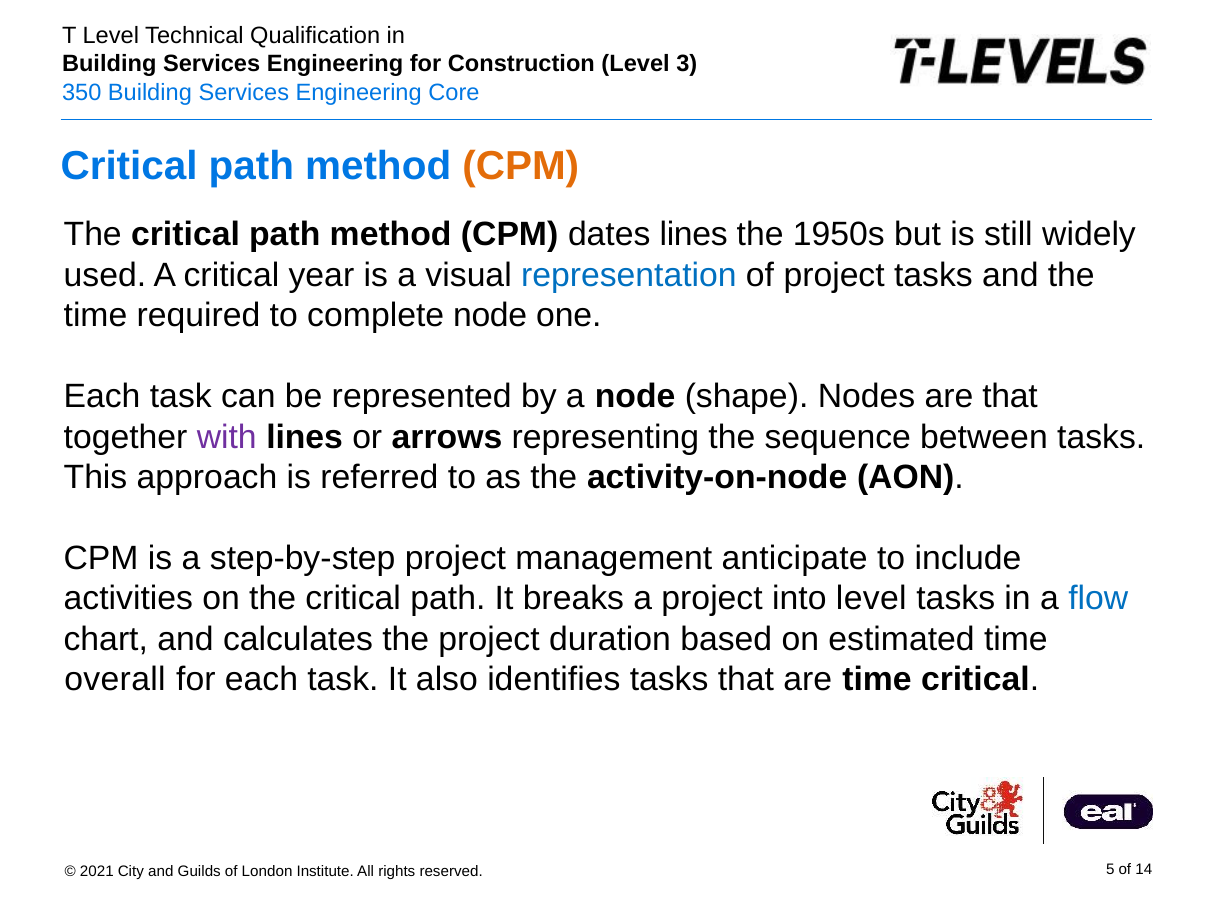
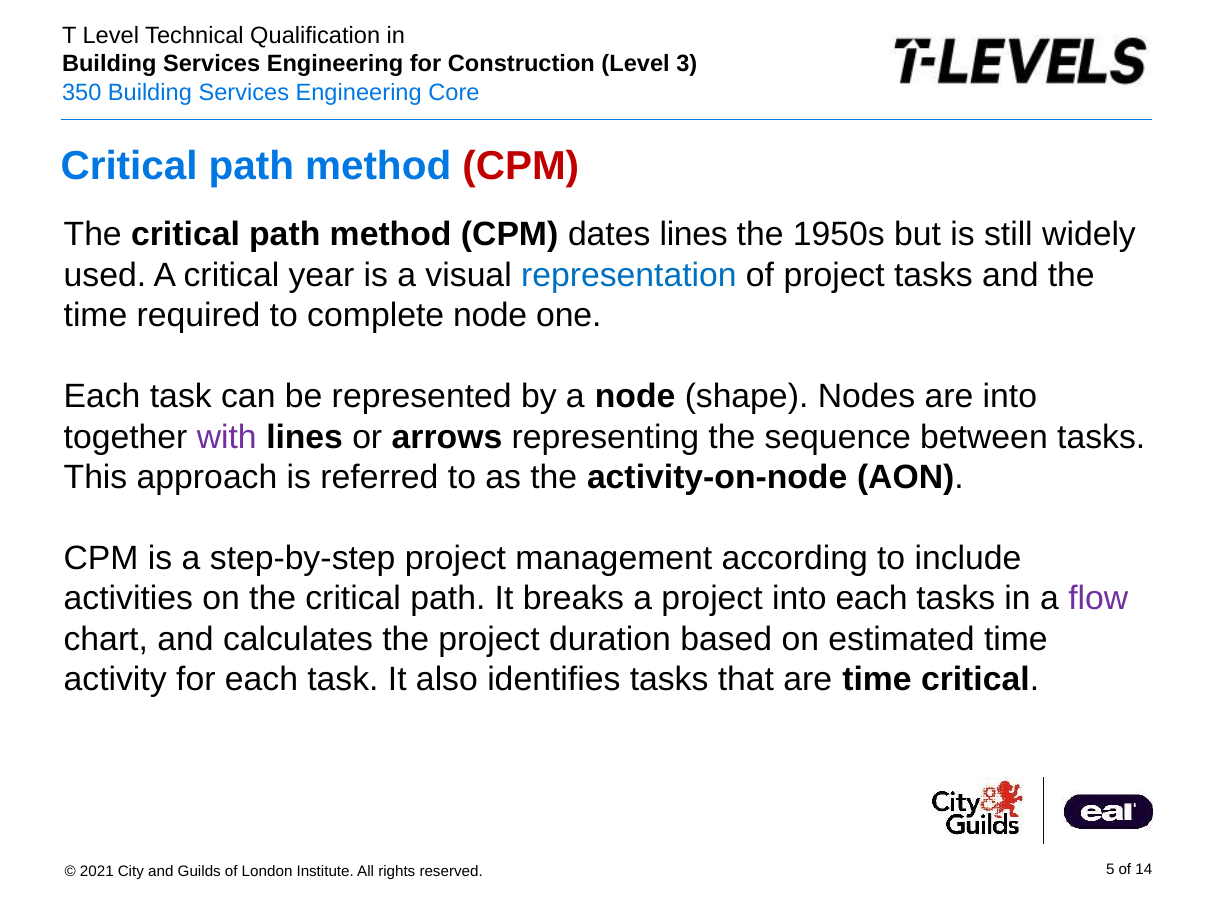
CPM colour: orange -> red (521, 167)
are that: that -> into (1010, 397)
anticipate: anticipate -> according (795, 559)
into level: level -> each (872, 599)
flow colour: blue -> purple (1098, 599)
overall: overall -> activity (115, 680)
